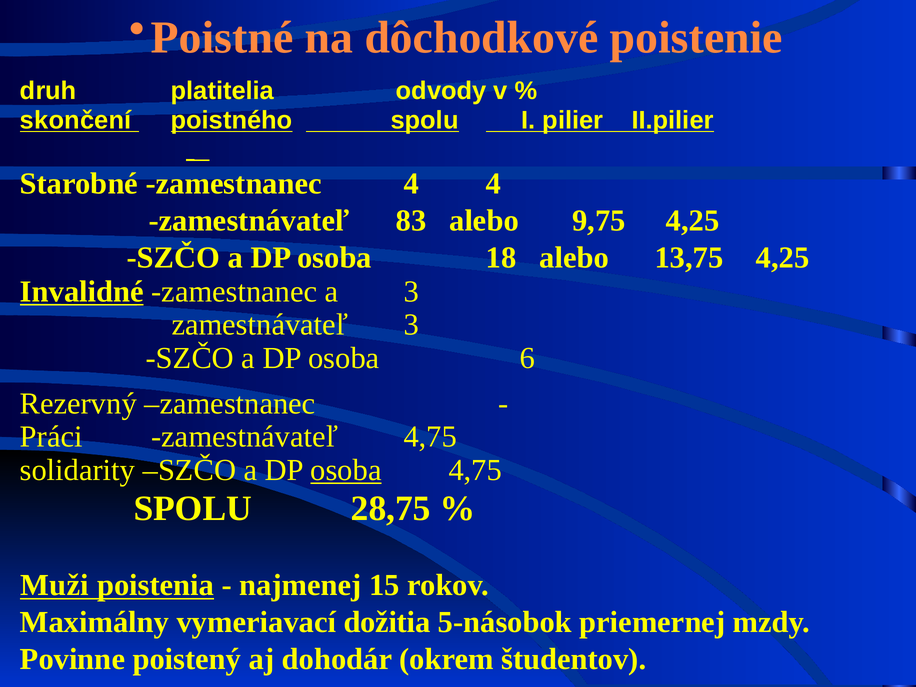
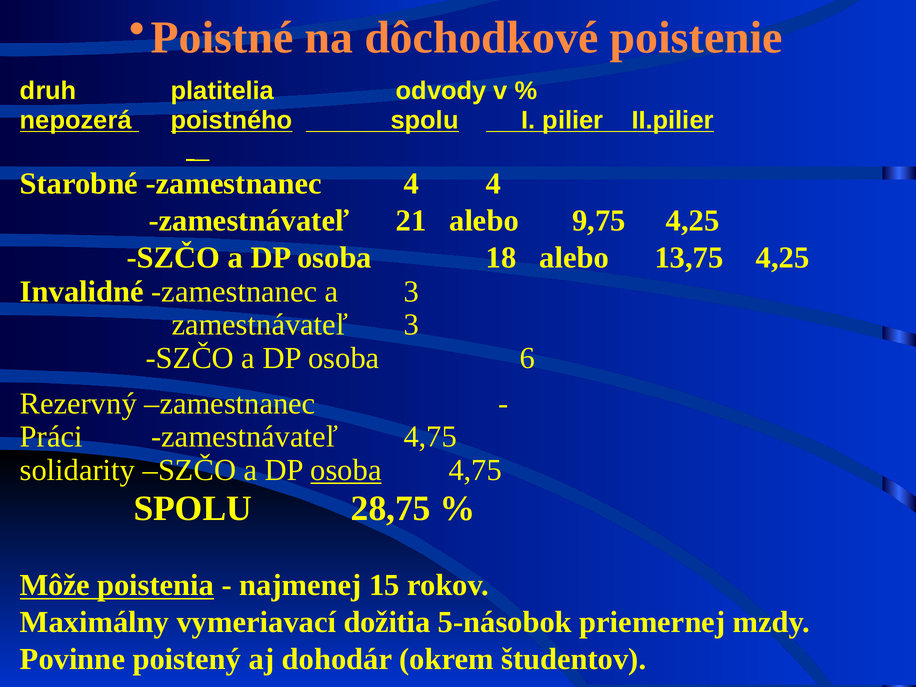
skončení: skončení -> nepozerá (76, 120)
83: 83 -> 21 (411, 221)
Invalidné underline: present -> none (82, 292)
Muži: Muži -> Môže (55, 585)
